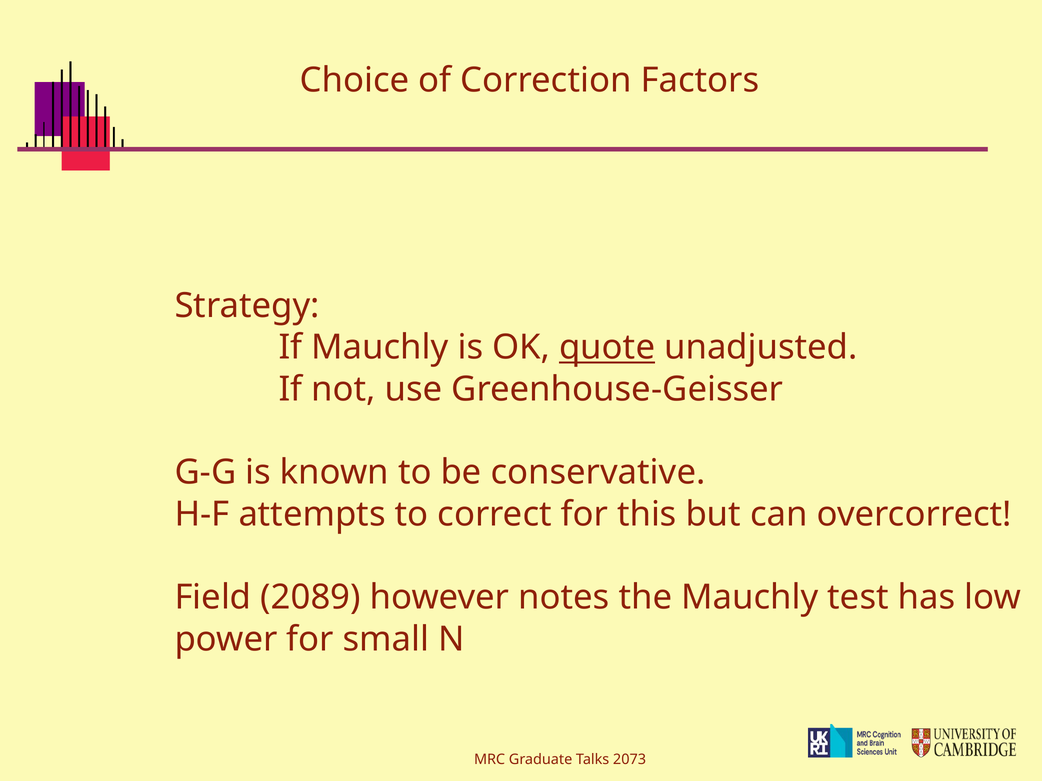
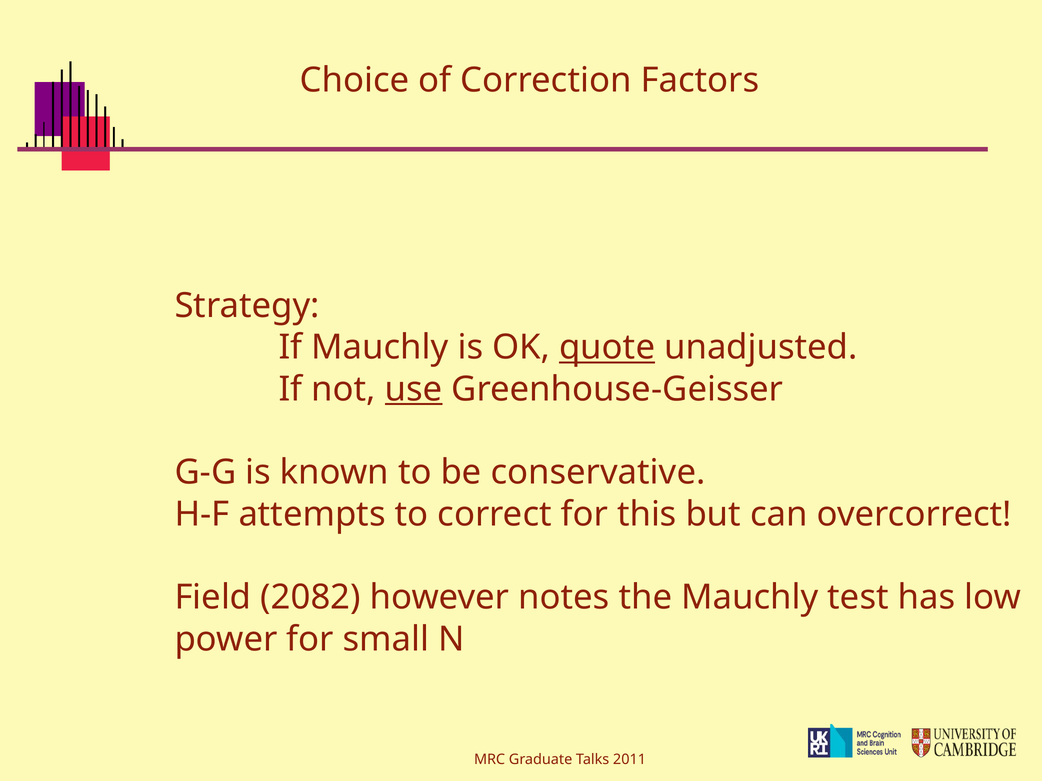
use underline: none -> present (414, 389)
2089: 2089 -> 2082 (311, 598)
2073: 2073 -> 2011 (630, 760)
